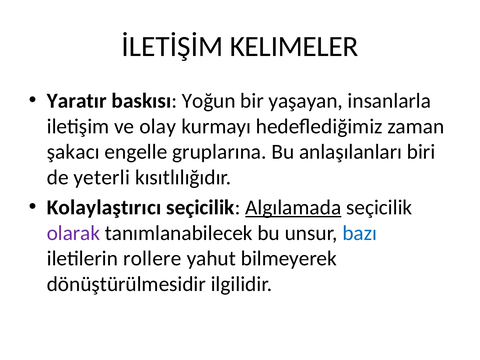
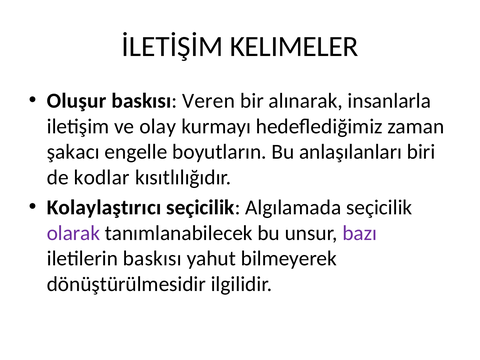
Yaratır: Yaratır -> Oluşur (77, 101)
Yoğun: Yoğun -> Veren (209, 101)
yaşayan: yaşayan -> alınarak (306, 101)
gruplarına: gruplarına -> boyutların (219, 152)
yeterli: yeterli -> kodlar (102, 178)
Algılamada underline: present -> none (293, 207)
bazı colour: blue -> purple (360, 233)
iletilerin rollere: rollere -> baskısı (152, 259)
